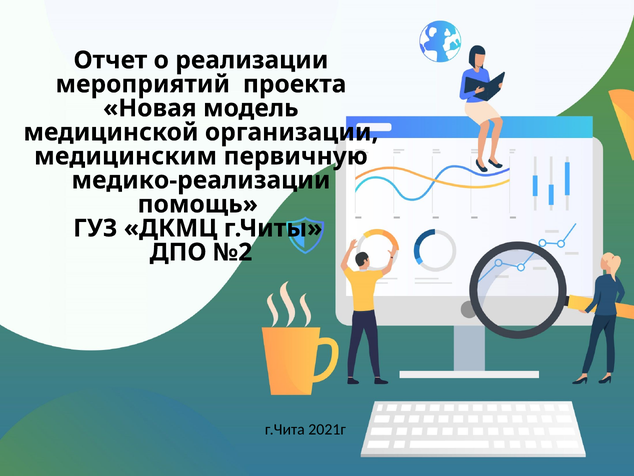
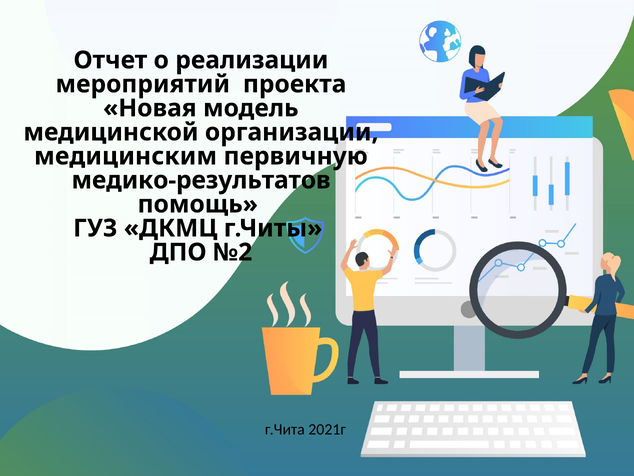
медико-реализации: медико-реализации -> медико-результатов (201, 180)
